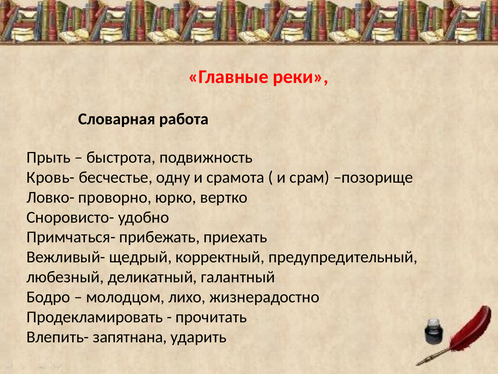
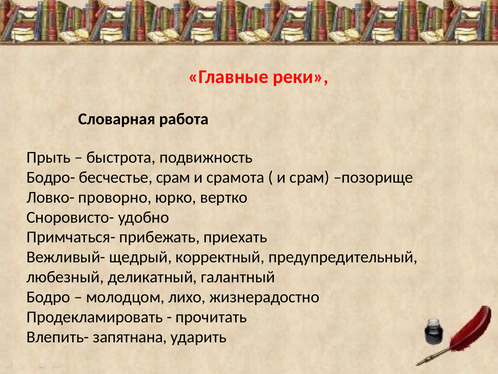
Кровь-: Кровь- -> Бодро- (51, 177)
бесчестье одну: одну -> срам (173, 177)
